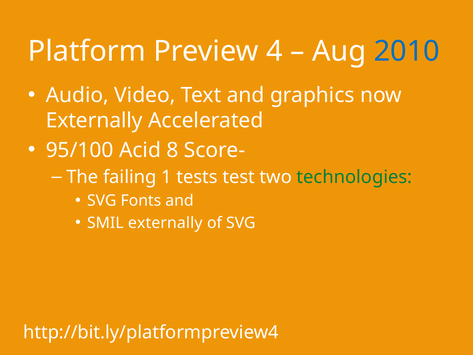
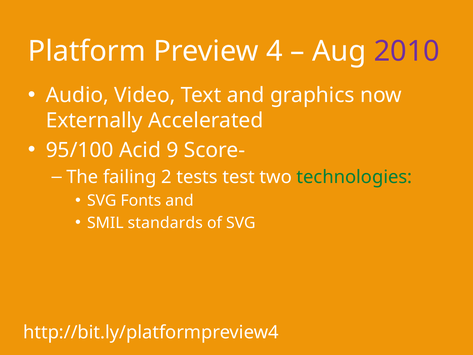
2010 colour: blue -> purple (407, 51)
8: 8 -> 9 (172, 150)
1: 1 -> 2 (167, 177)
SMIL externally: externally -> standards (165, 223)
